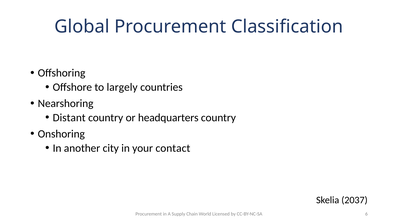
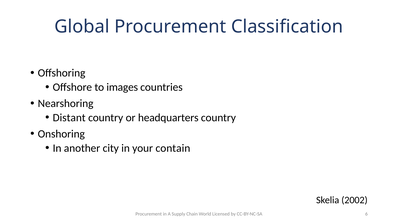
largely: largely -> images (122, 87)
contact: contact -> contain (173, 148)
2037: 2037 -> 2002 (354, 200)
